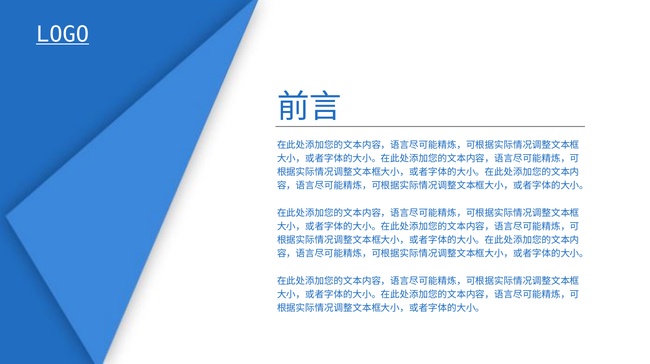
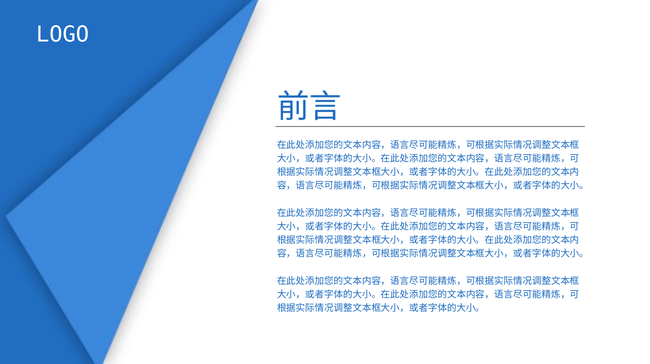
LOGO underline: present -> none (63, 35)
